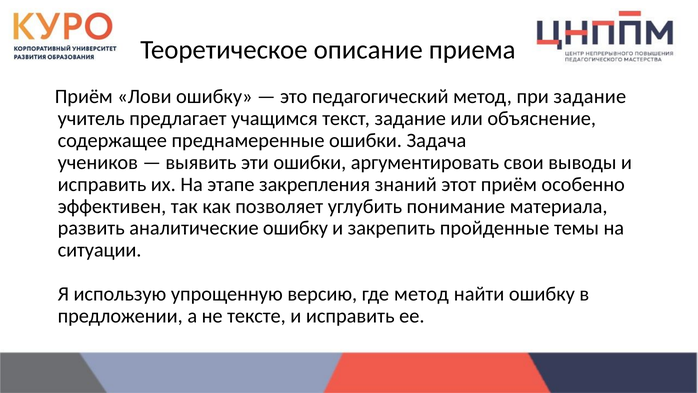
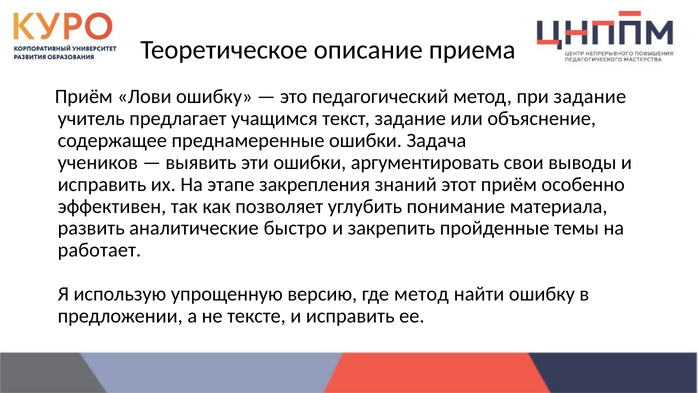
аналитические ошибку: ошибку -> быстро (295, 228)
ситуации: ситуации -> работает (99, 250)
